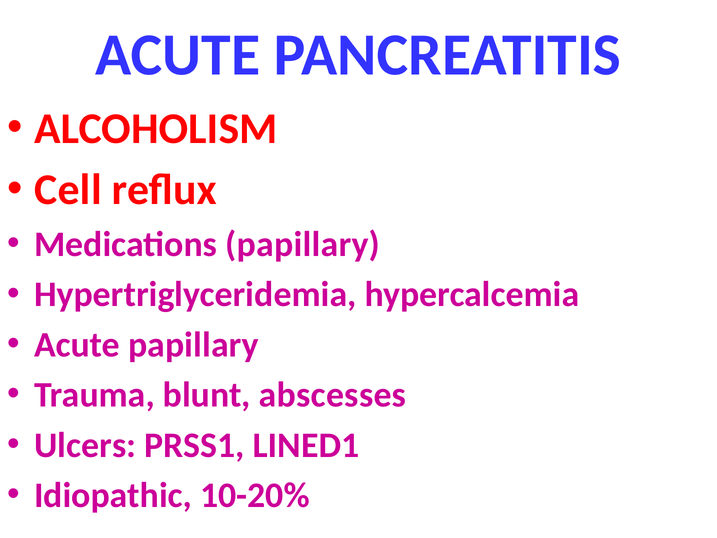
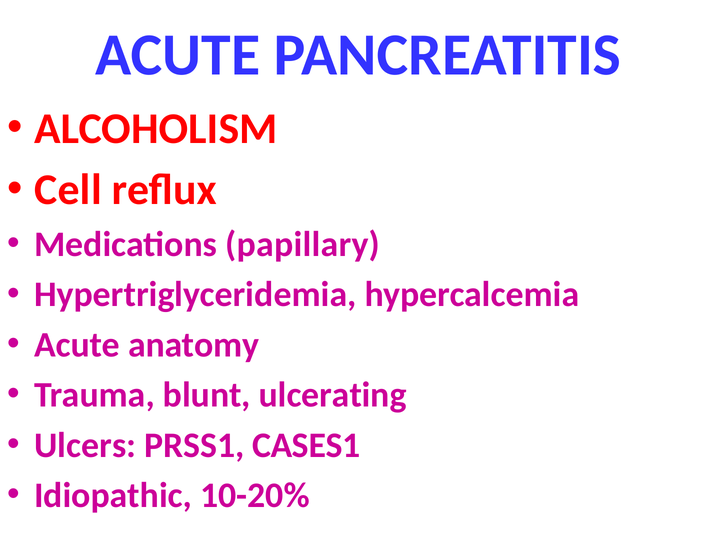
Acute papillary: papillary -> anatomy (194, 345)
abscesses: abscesses -> ulcerating (333, 395)
LINED1: LINED1 -> CASES1 (306, 445)
